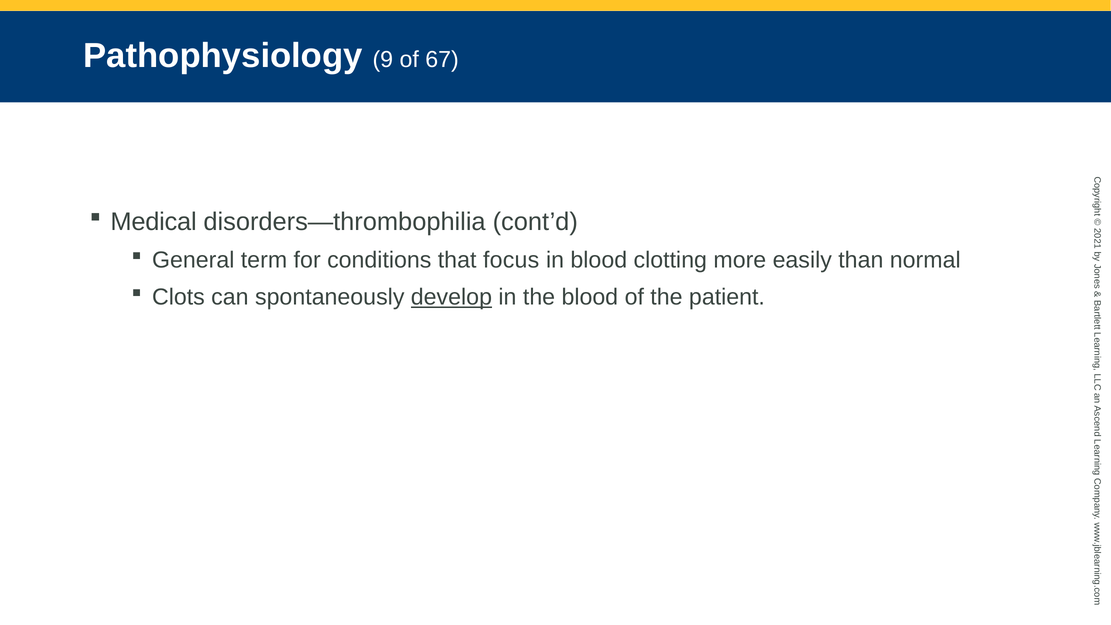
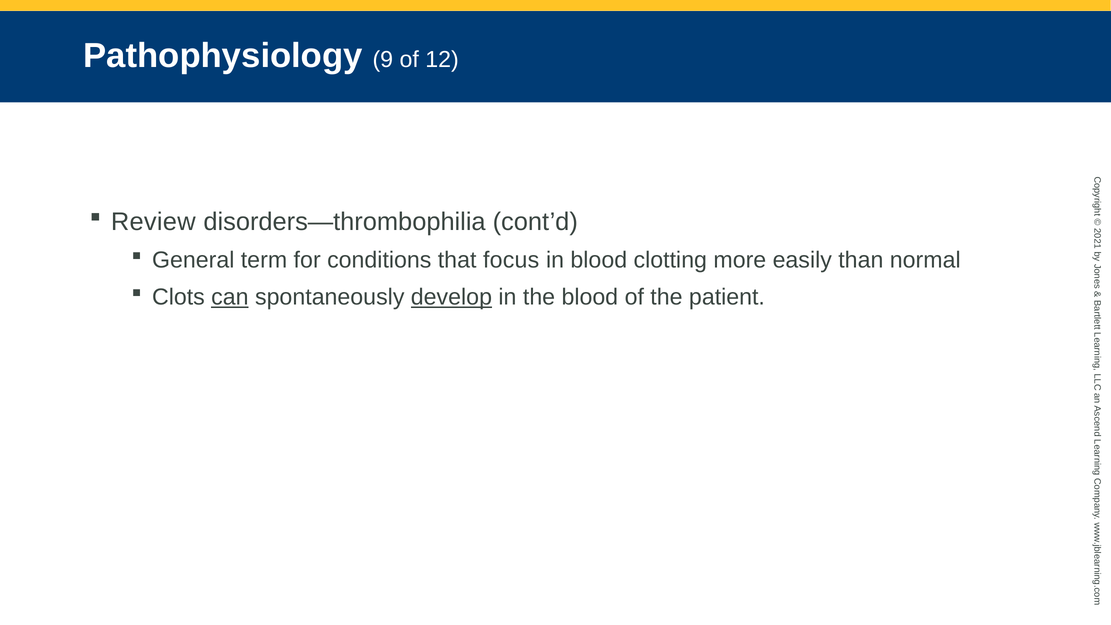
67: 67 -> 12 (442, 60)
Medical: Medical -> Review (153, 222)
can underline: none -> present (230, 297)
